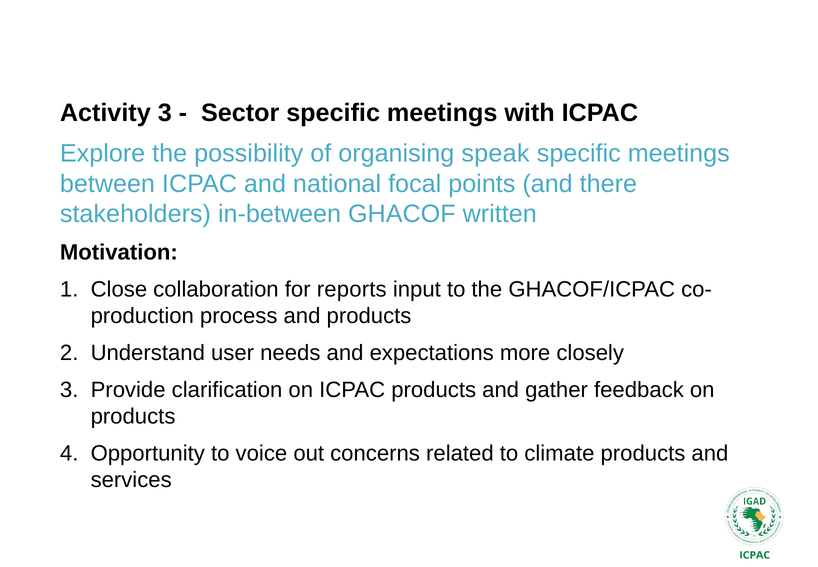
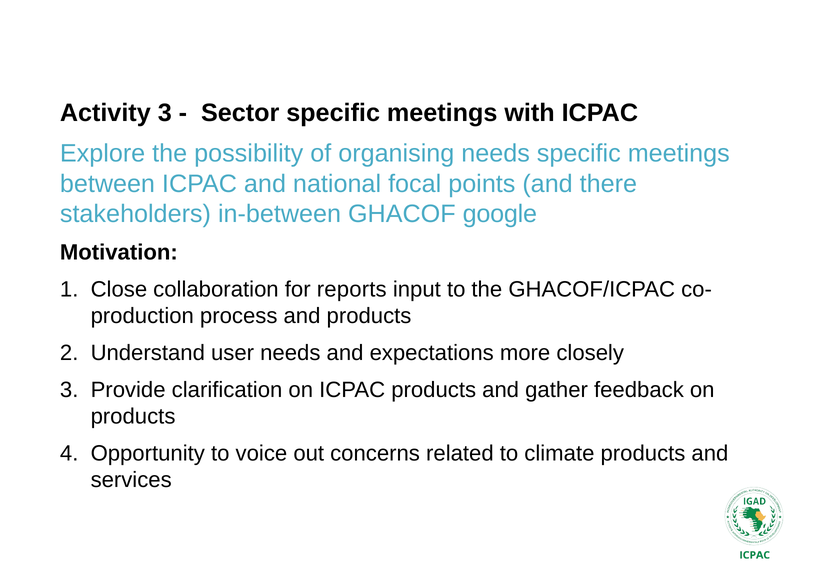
organising speak: speak -> needs (496, 153)
written: written -> google (500, 214)
